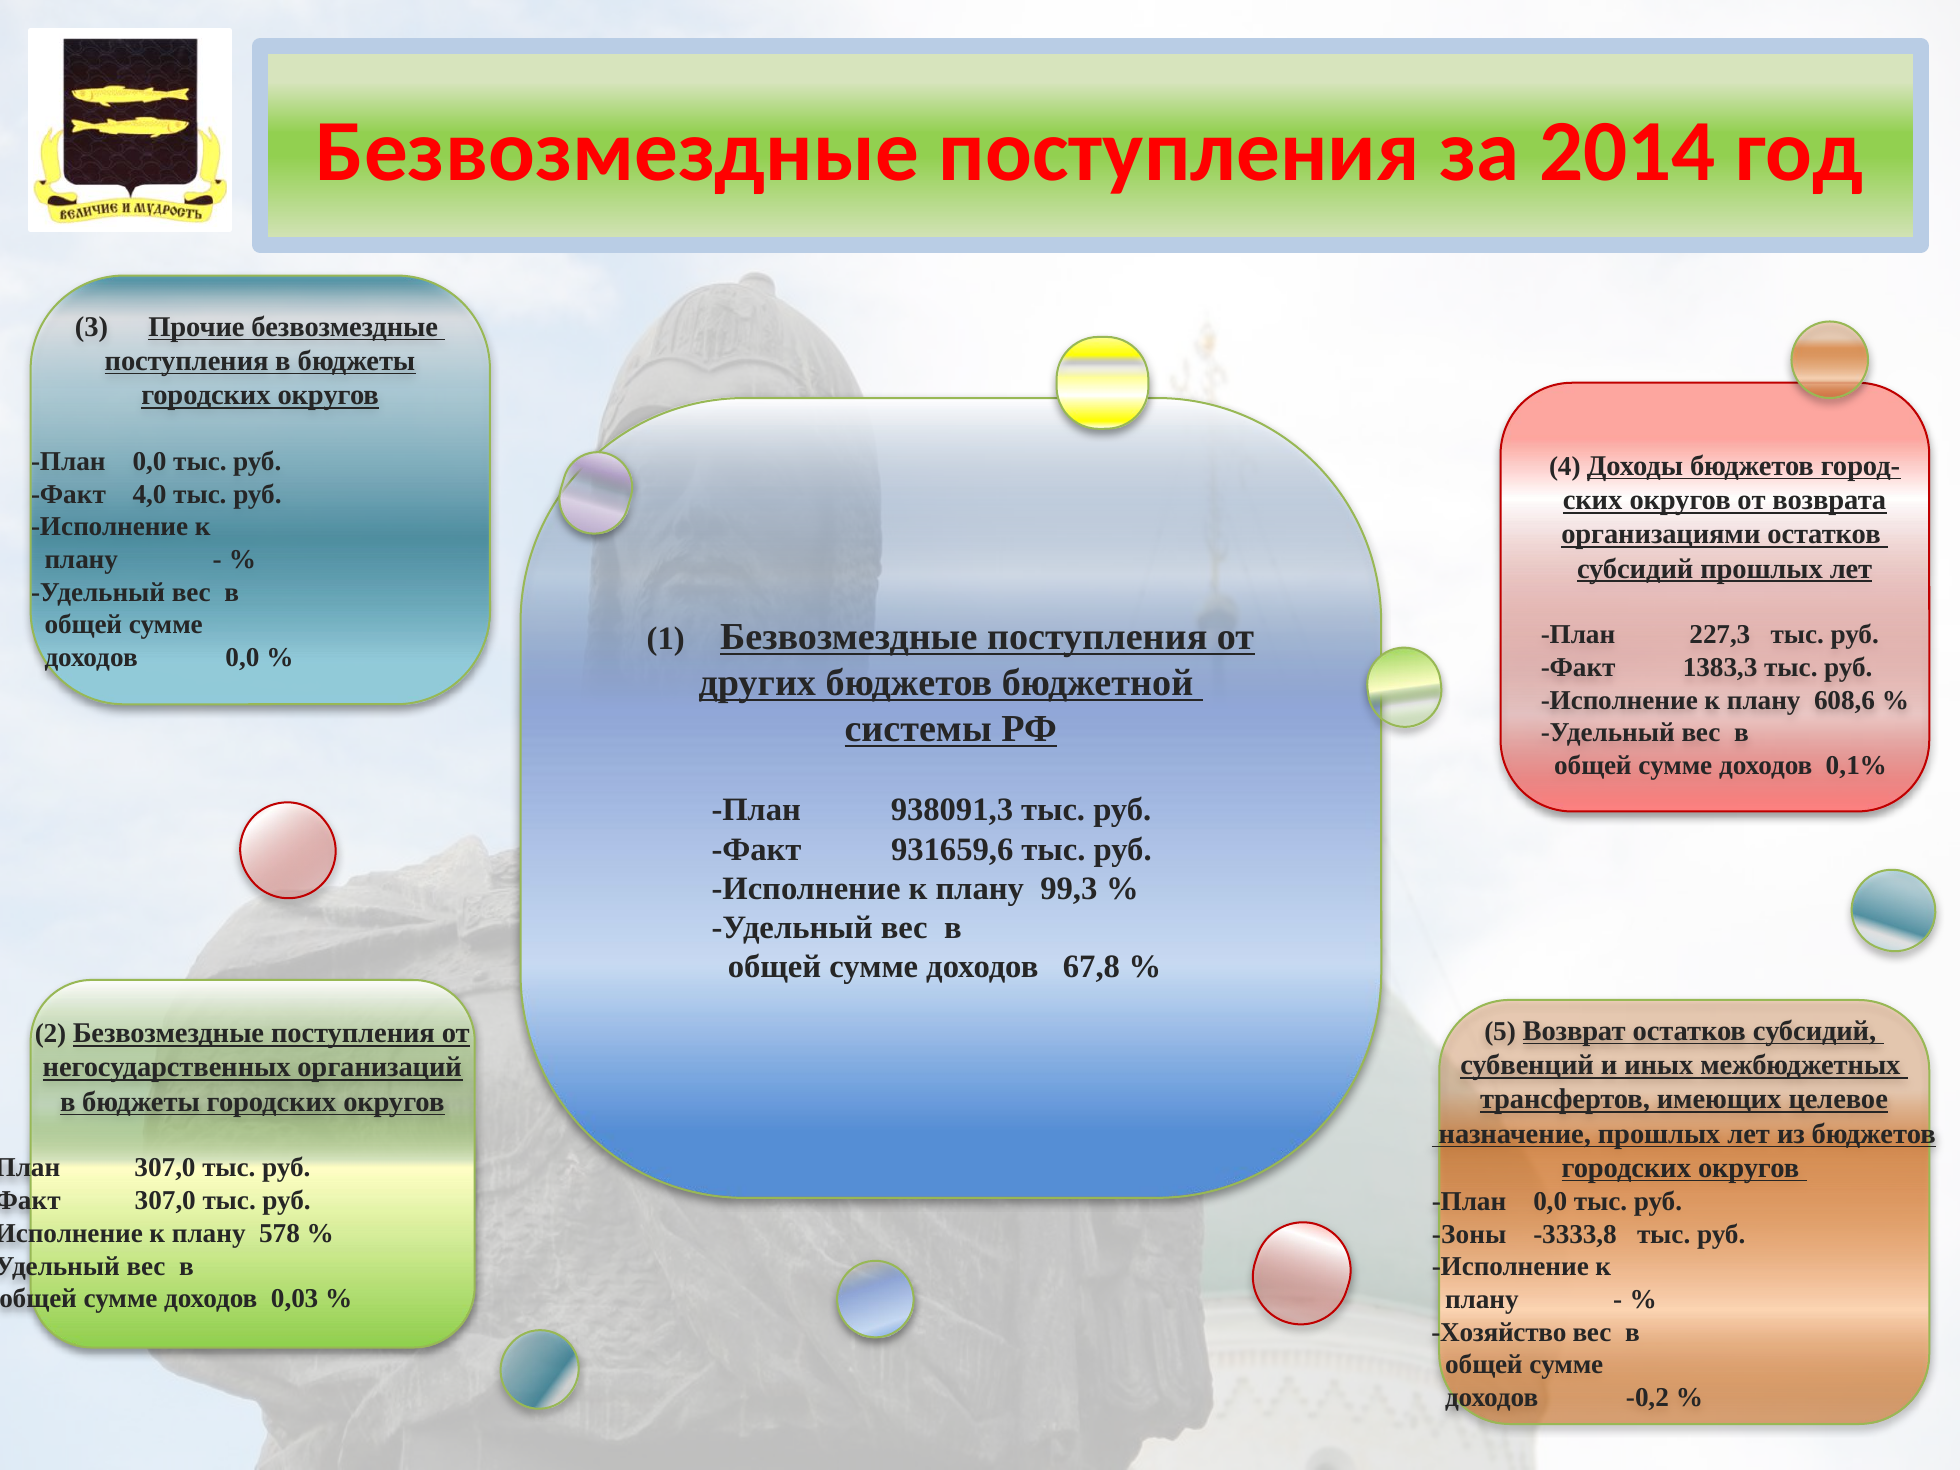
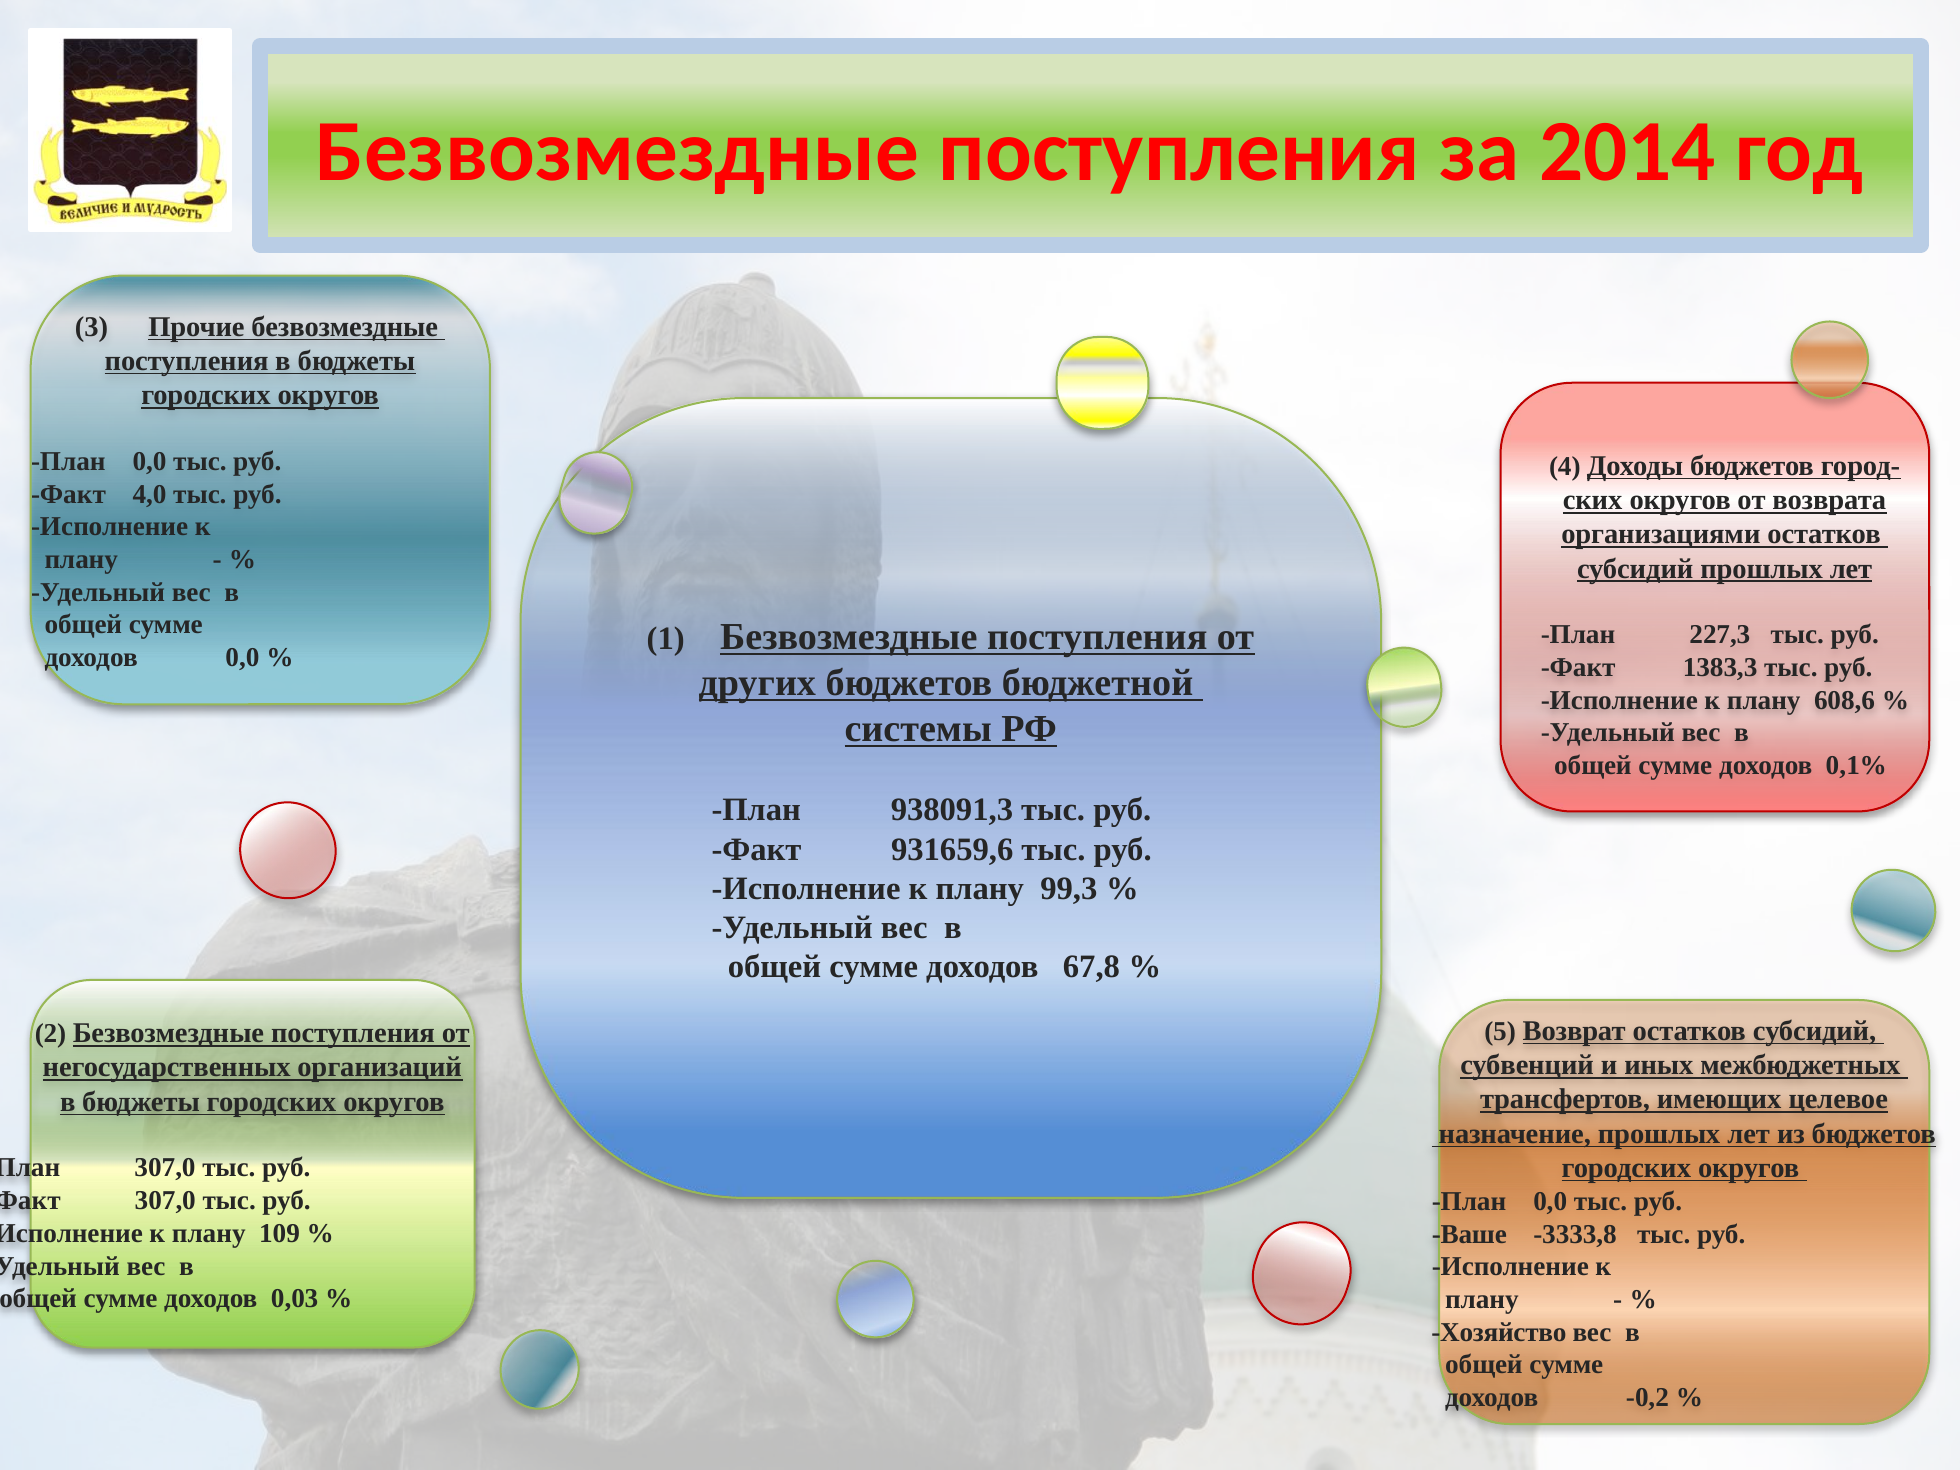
578: 578 -> 109 (280, 1233)
Зоны: Зоны -> Ваше (1469, 1234)
